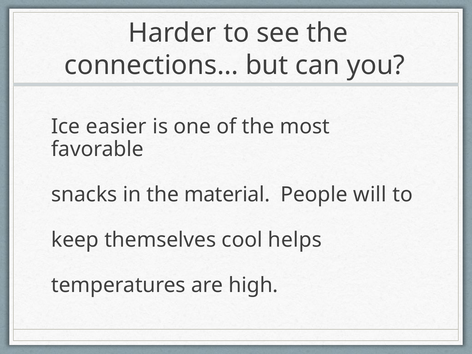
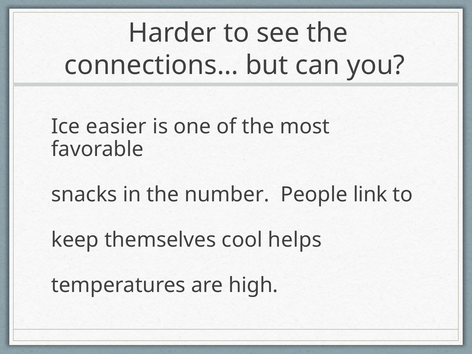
material: material -> number (227, 195)
will: will -> link (370, 195)
